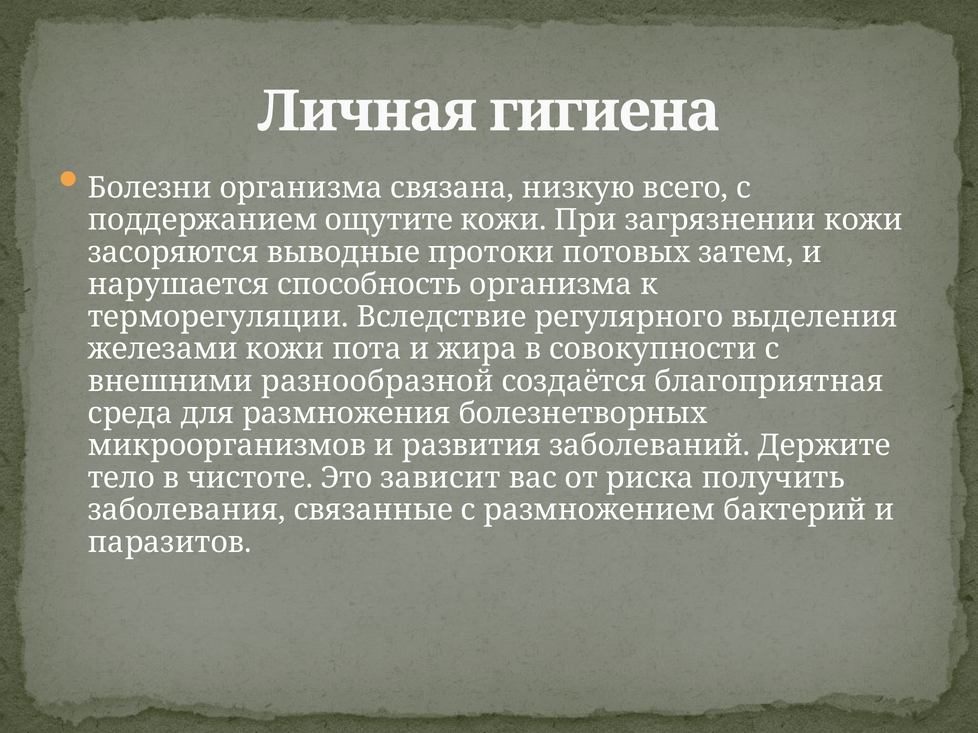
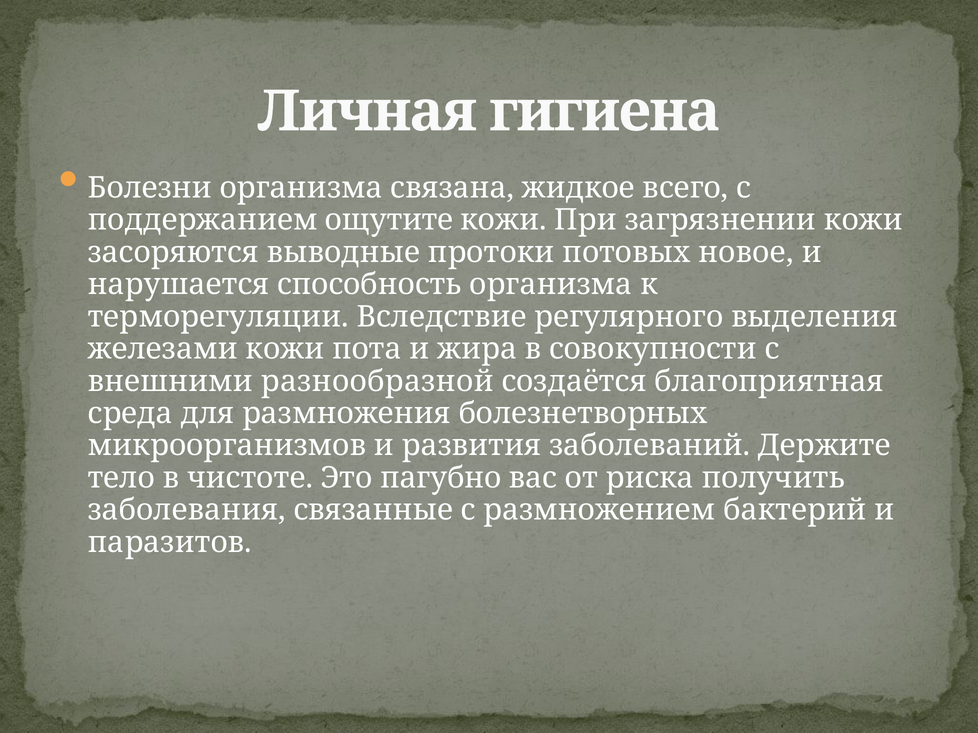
низкую: низкую -> жидкое (578, 188)
затем: затем -> новое (746, 252)
зависит: зависит -> пагубно (441, 478)
